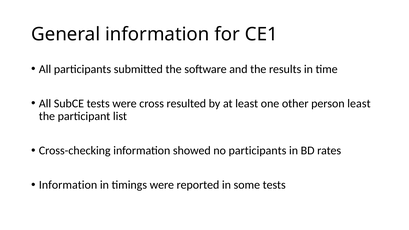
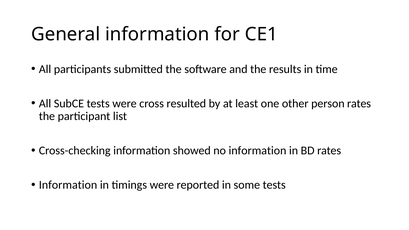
person least: least -> rates (359, 103)
no participants: participants -> information (257, 151)
